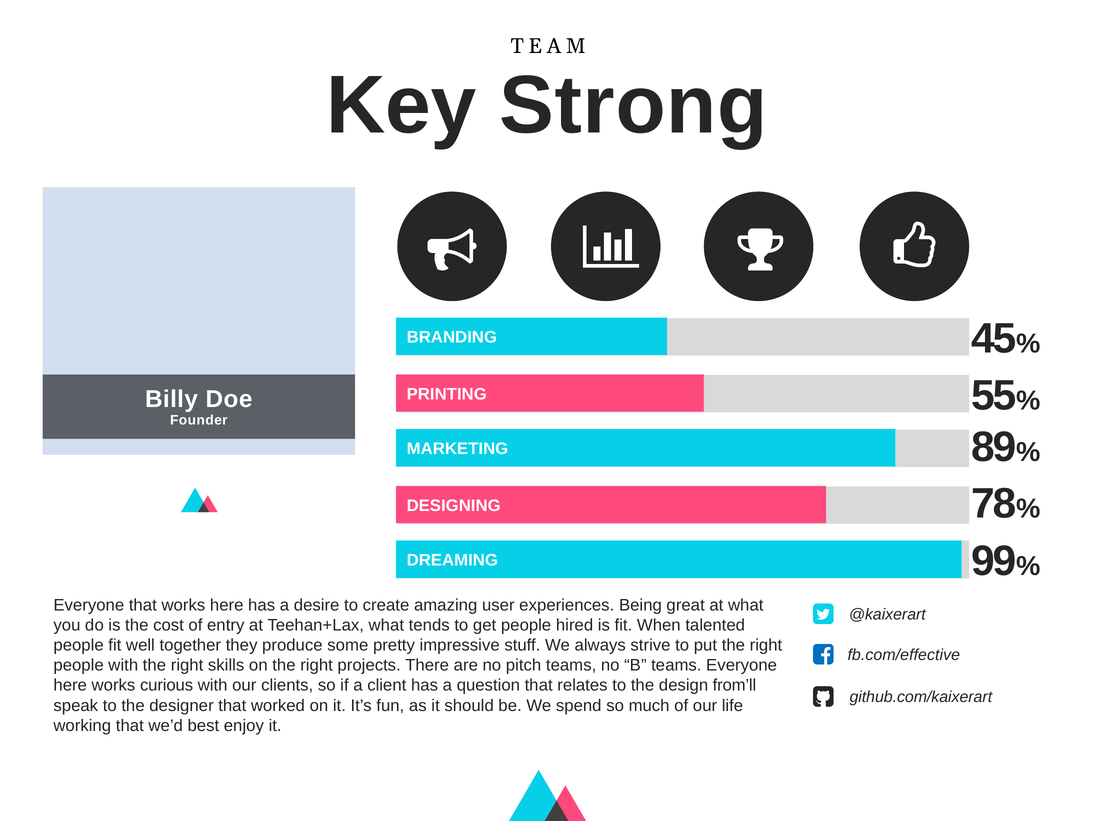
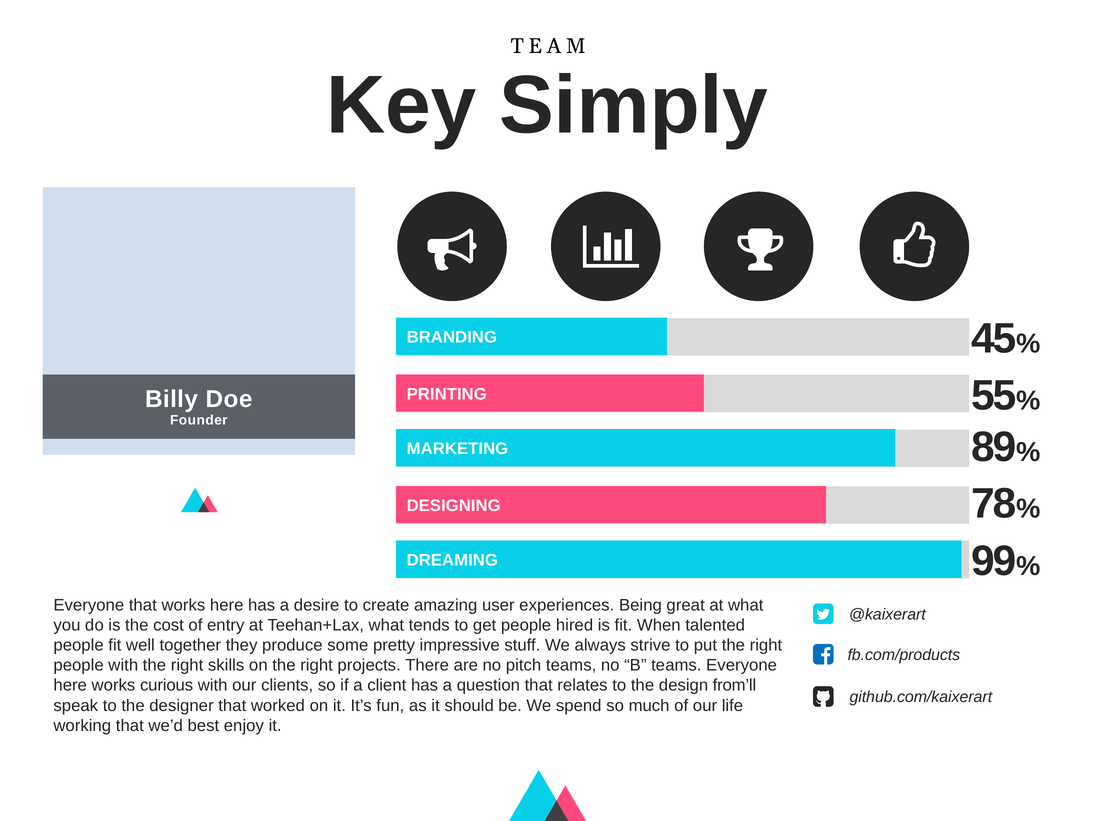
Strong: Strong -> Simply (634, 106)
fb.com/effective: fb.com/effective -> fb.com/products (904, 655)
